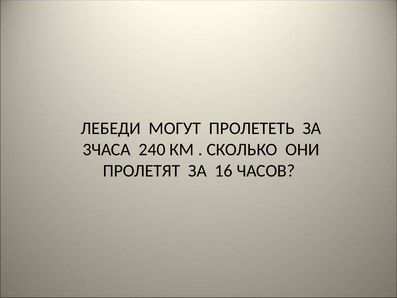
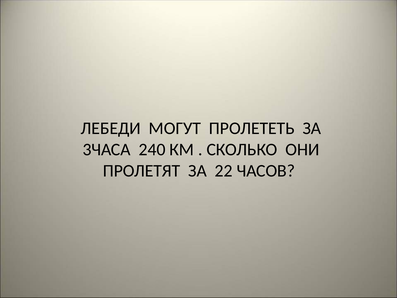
16: 16 -> 22 (224, 171)
